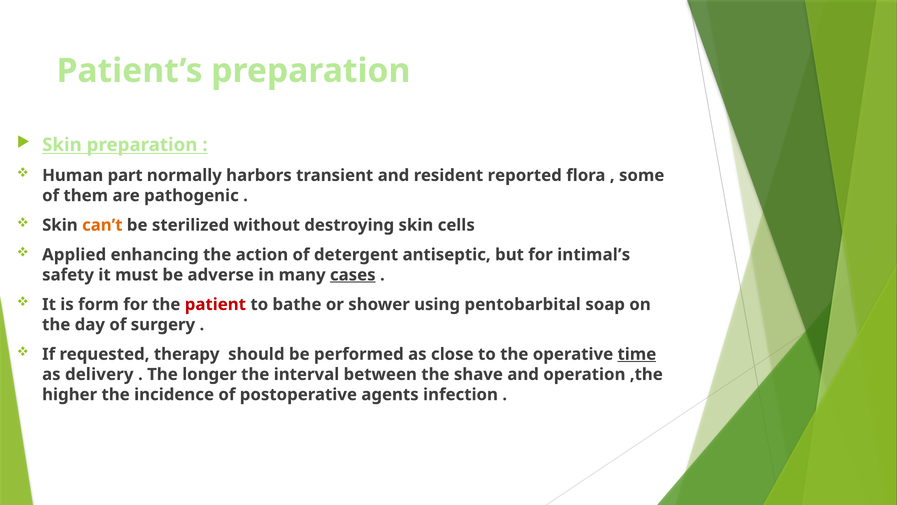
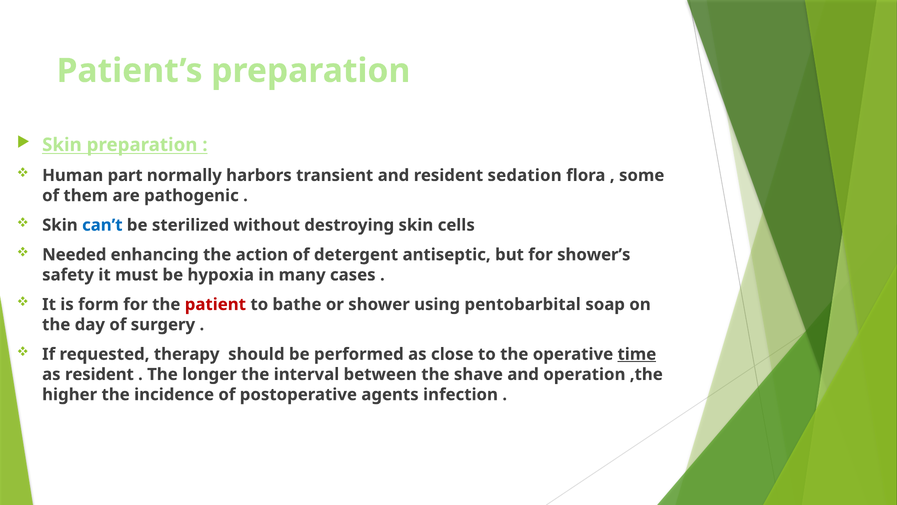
reported: reported -> sedation (525, 175)
can’t colour: orange -> blue (102, 225)
Applied: Applied -> Needed (74, 254)
intimal’s: intimal’s -> shower’s (594, 254)
adverse: adverse -> hypoxia (221, 275)
cases underline: present -> none (353, 275)
as delivery: delivery -> resident (99, 374)
